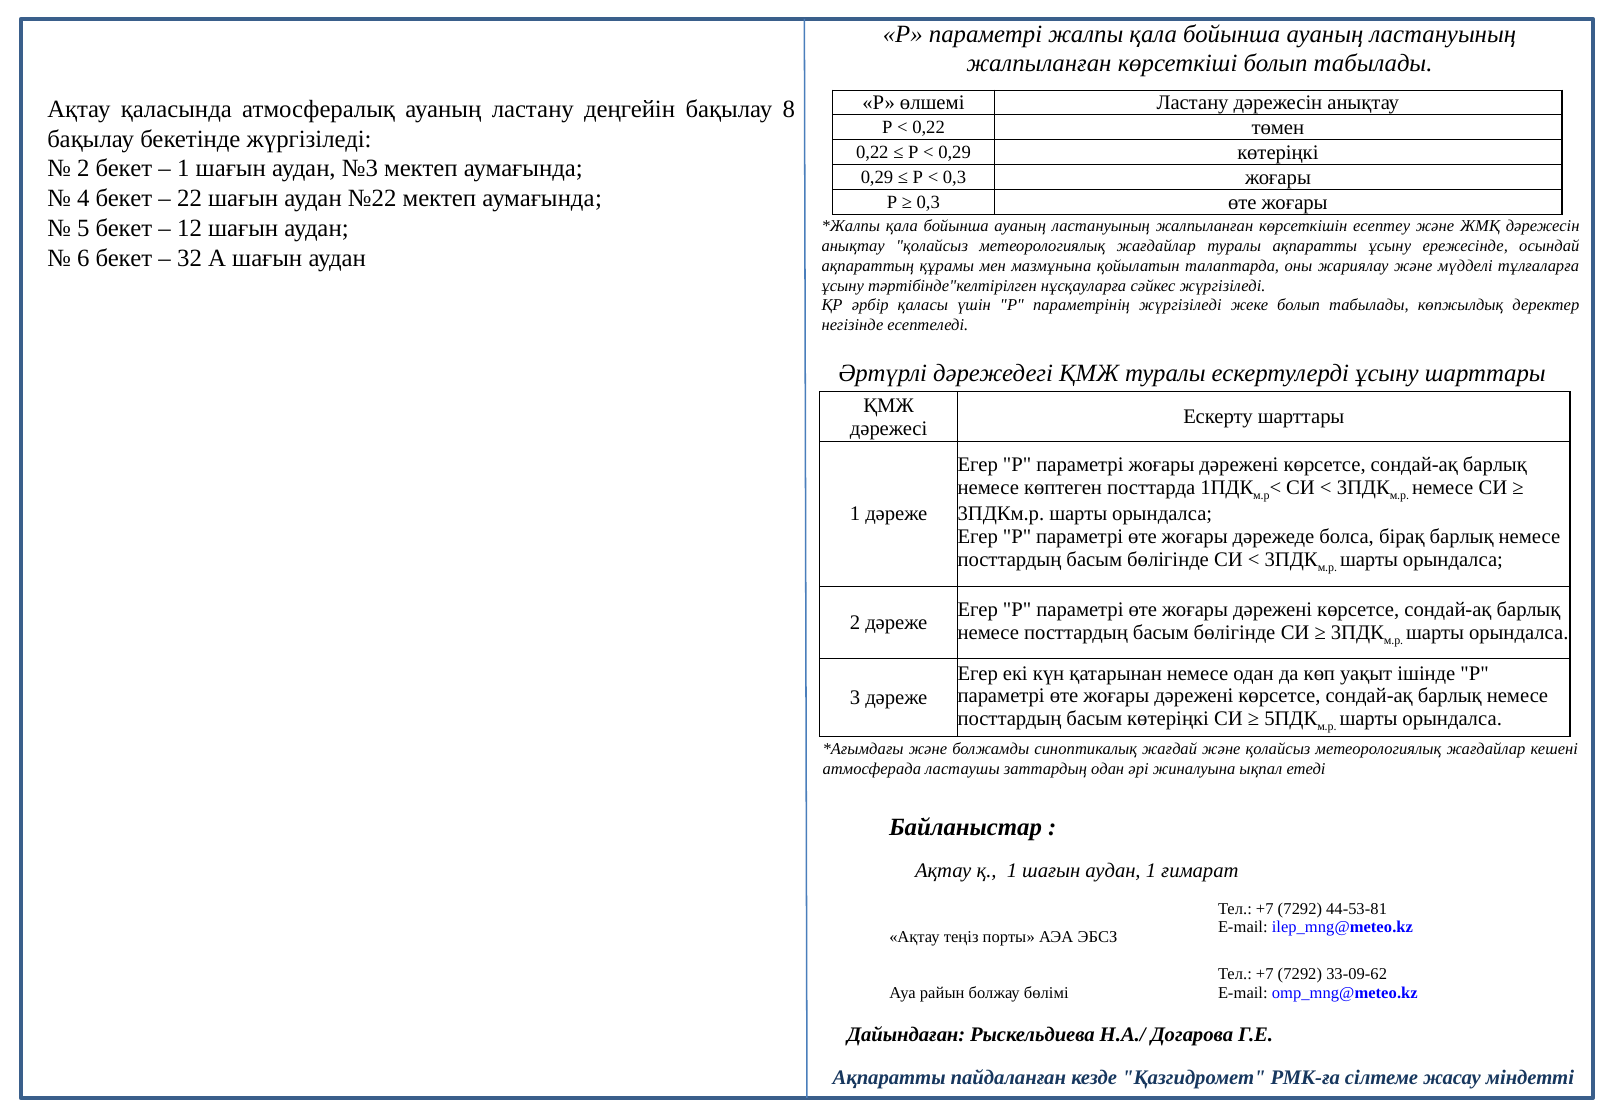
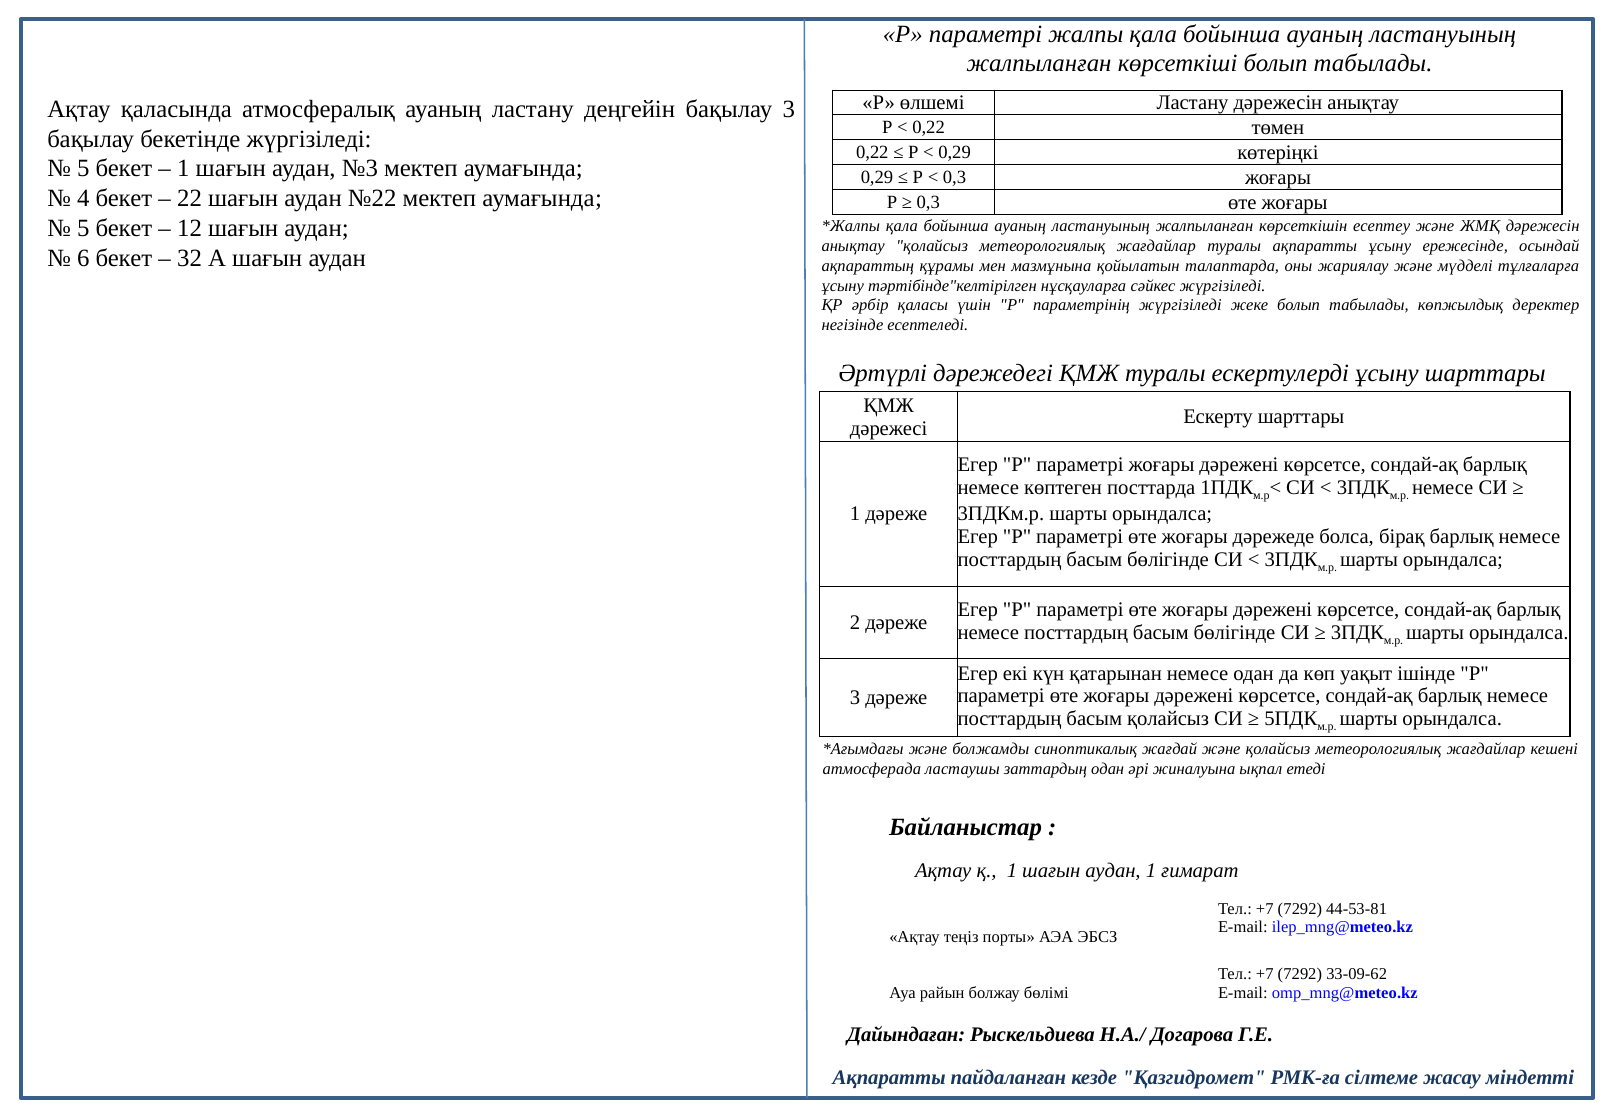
бақылау 8: 8 -> 3 (789, 109)
2: 2 -> 5 (83, 169)
басым көтеріңкі: көтеріңкі -> қолайсыз (1168, 719)
